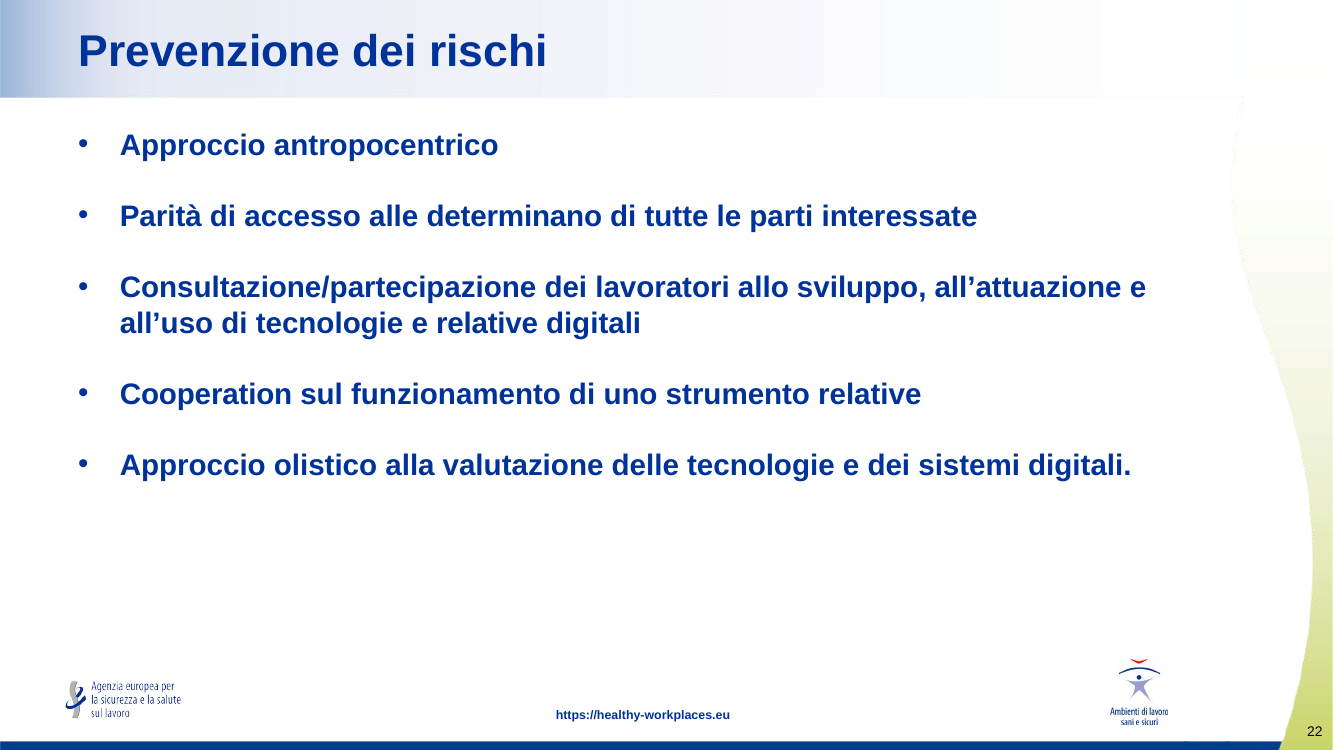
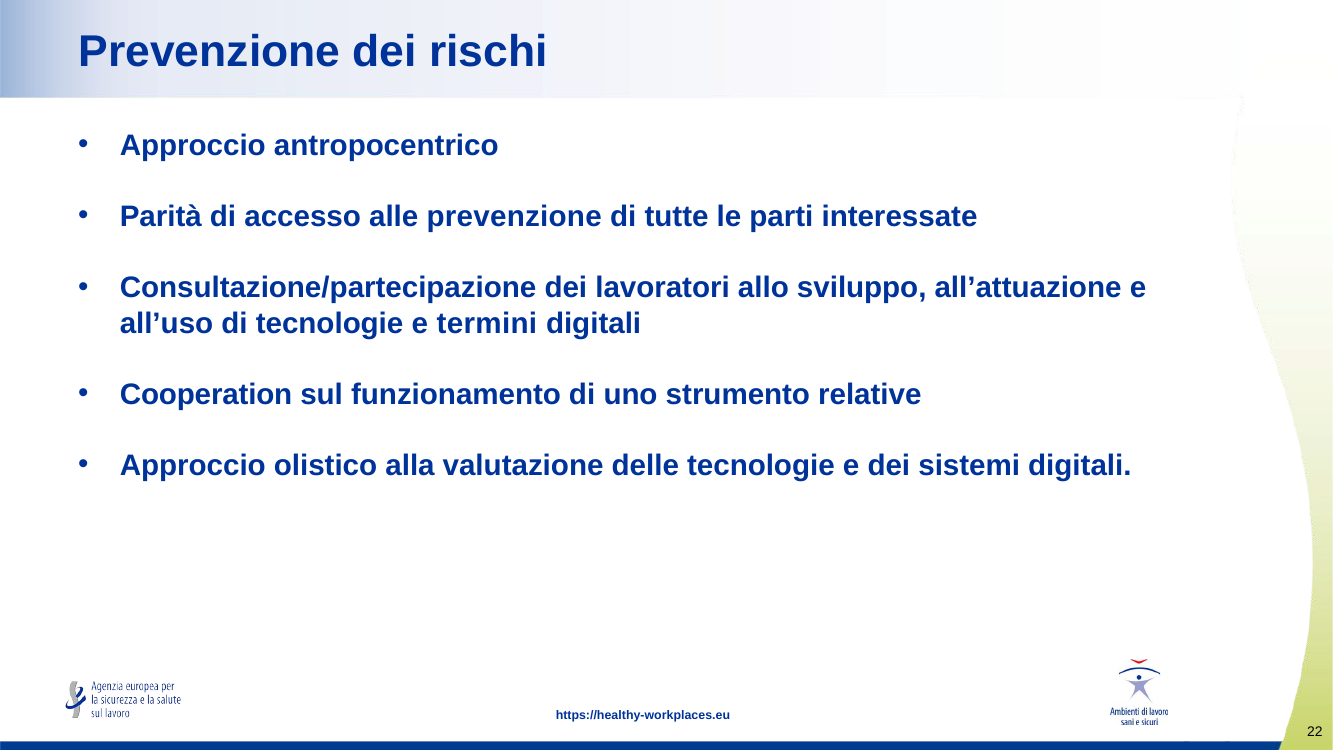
alle determinano: determinano -> prevenzione (514, 217)
e relative: relative -> termini (487, 323)
